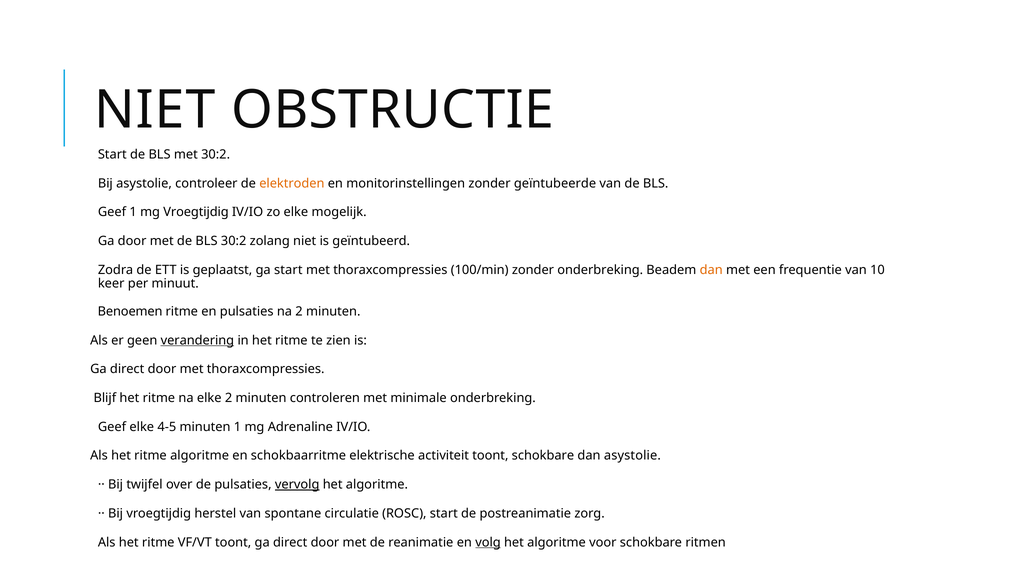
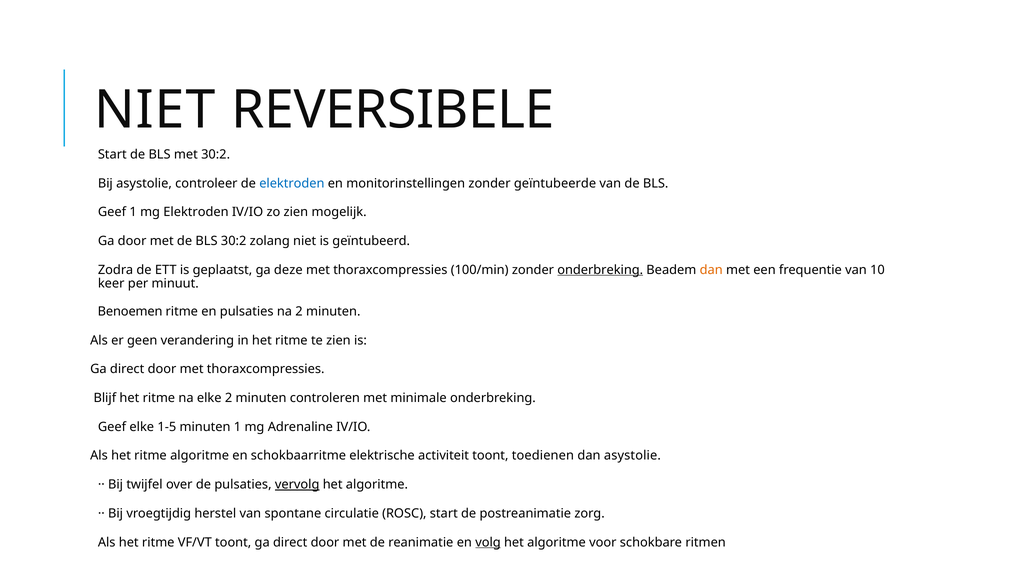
OBSTRUCTIE: OBSTRUCTIE -> REVERSIBELE (393, 110)
elektroden colour: orange -> blue (292, 183)
mg Vroegtijdig: Vroegtijdig -> Elektroden (196, 212)
zo elke: elke -> zien (296, 212)
ga start: start -> deze (288, 270)
onderbreking underline: none -> present (600, 270)
verandering underline: present -> none (197, 340)
4-5: 4-5 -> 1-5 (167, 427)
toont schokbare: schokbare -> toedienen (543, 456)
